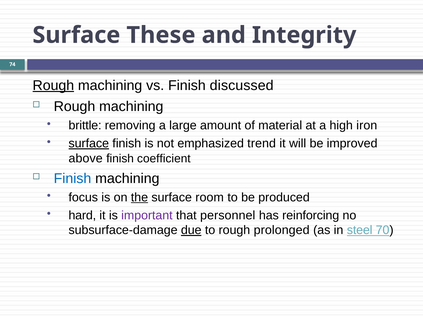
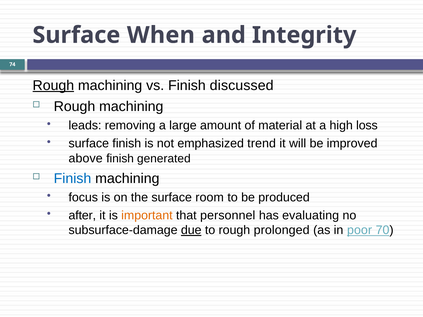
These: These -> When (161, 35)
brittle: brittle -> leads (85, 126)
iron: iron -> loss (367, 126)
surface underline: present -> none (89, 144)
coefficient: coefficient -> generated (164, 159)
the underline: present -> none (139, 198)
hard: hard -> after (82, 216)
important colour: purple -> orange (147, 216)
reinforcing: reinforcing -> evaluating (311, 216)
steel: steel -> poor (360, 230)
